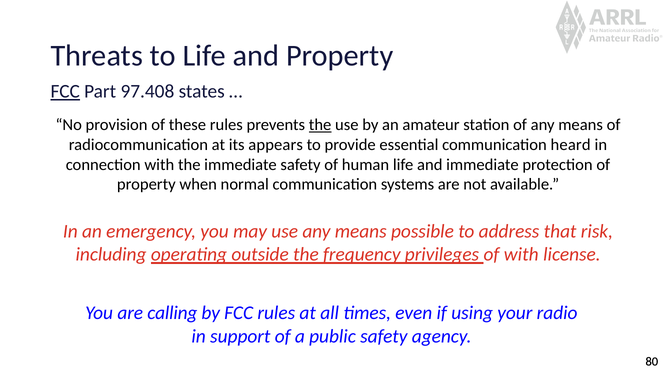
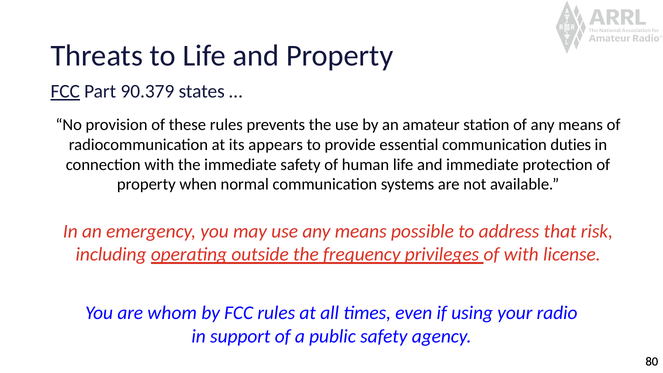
97.408: 97.408 -> 90.379 (147, 91)
the underline: present -> none (320, 125)
heard: heard -> duties (571, 145)
calling: calling -> whom (172, 313)
